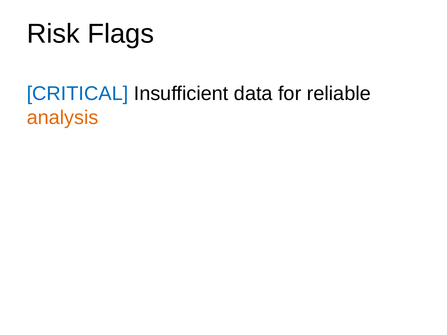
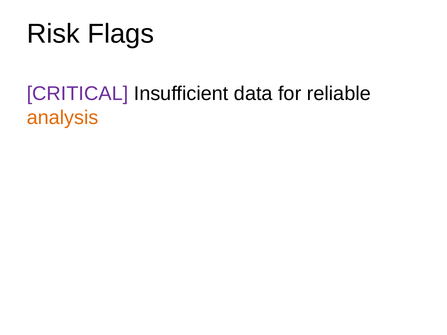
CRITICAL colour: blue -> purple (78, 94)
